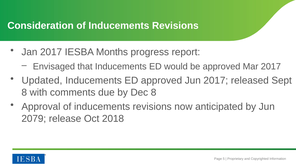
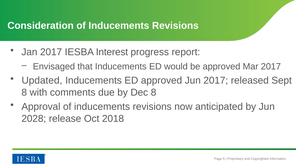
Months: Months -> Interest (112, 52)
2079: 2079 -> 2028 (34, 118)
